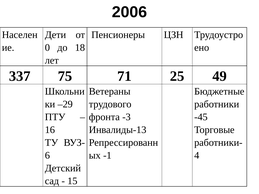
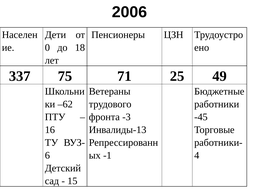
–29: –29 -> –62 (65, 104)
